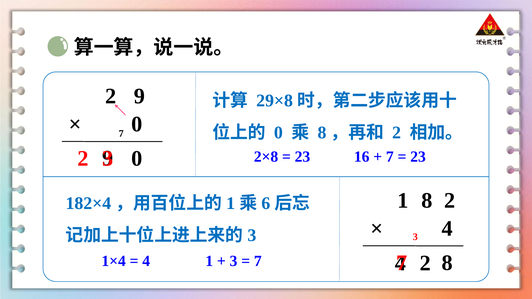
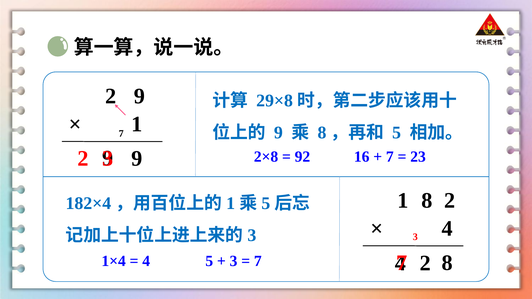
0: 0 -> 1 (137, 124)
0: 0 -> 9 (278, 133)
2: 2 -> 5 (397, 133)
0: 0 -> 9 (137, 159)
23: 23 -> 92 (302, 157)
6: 6 -> 5 (266, 204)
4 1: 1 -> 5 (209, 261)
